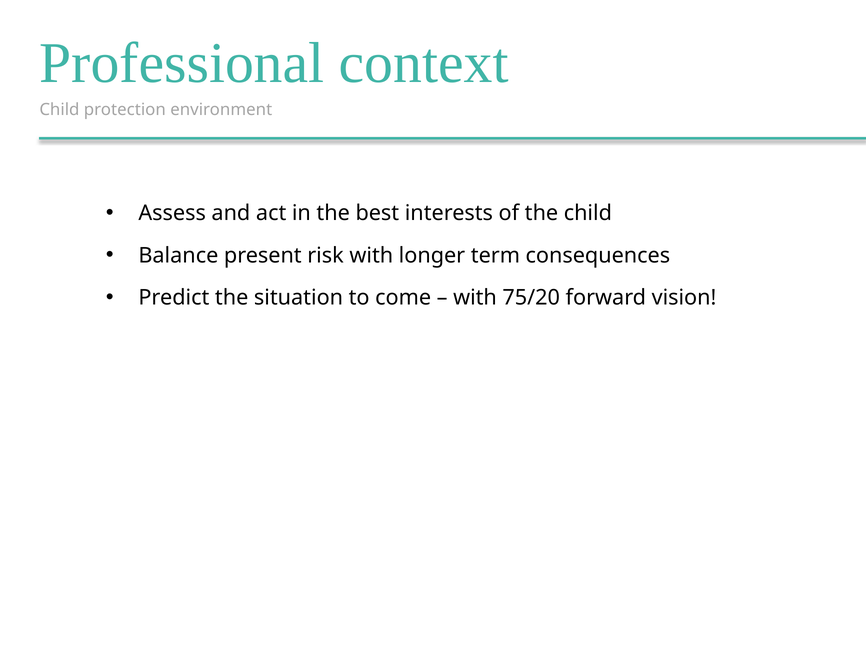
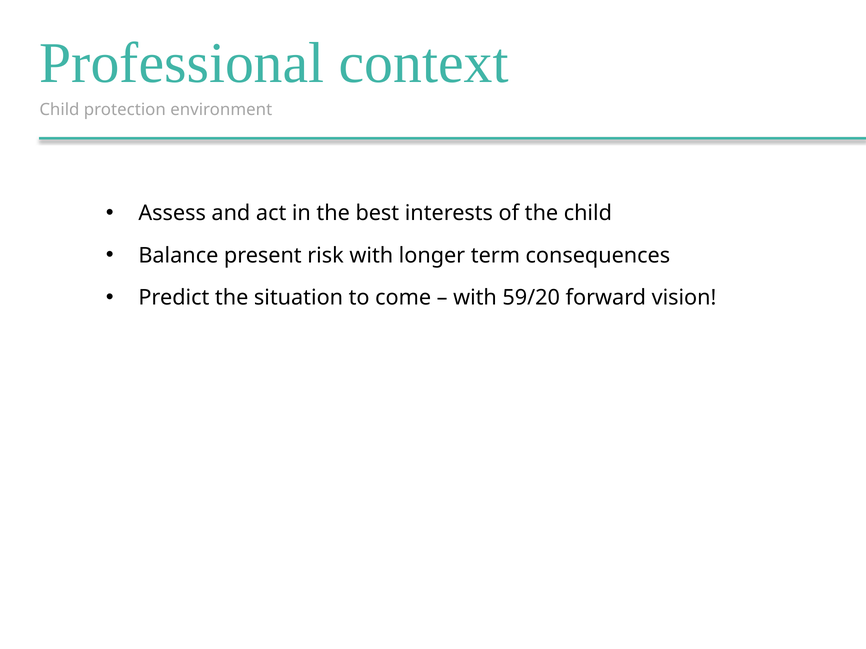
75/20: 75/20 -> 59/20 (531, 298)
